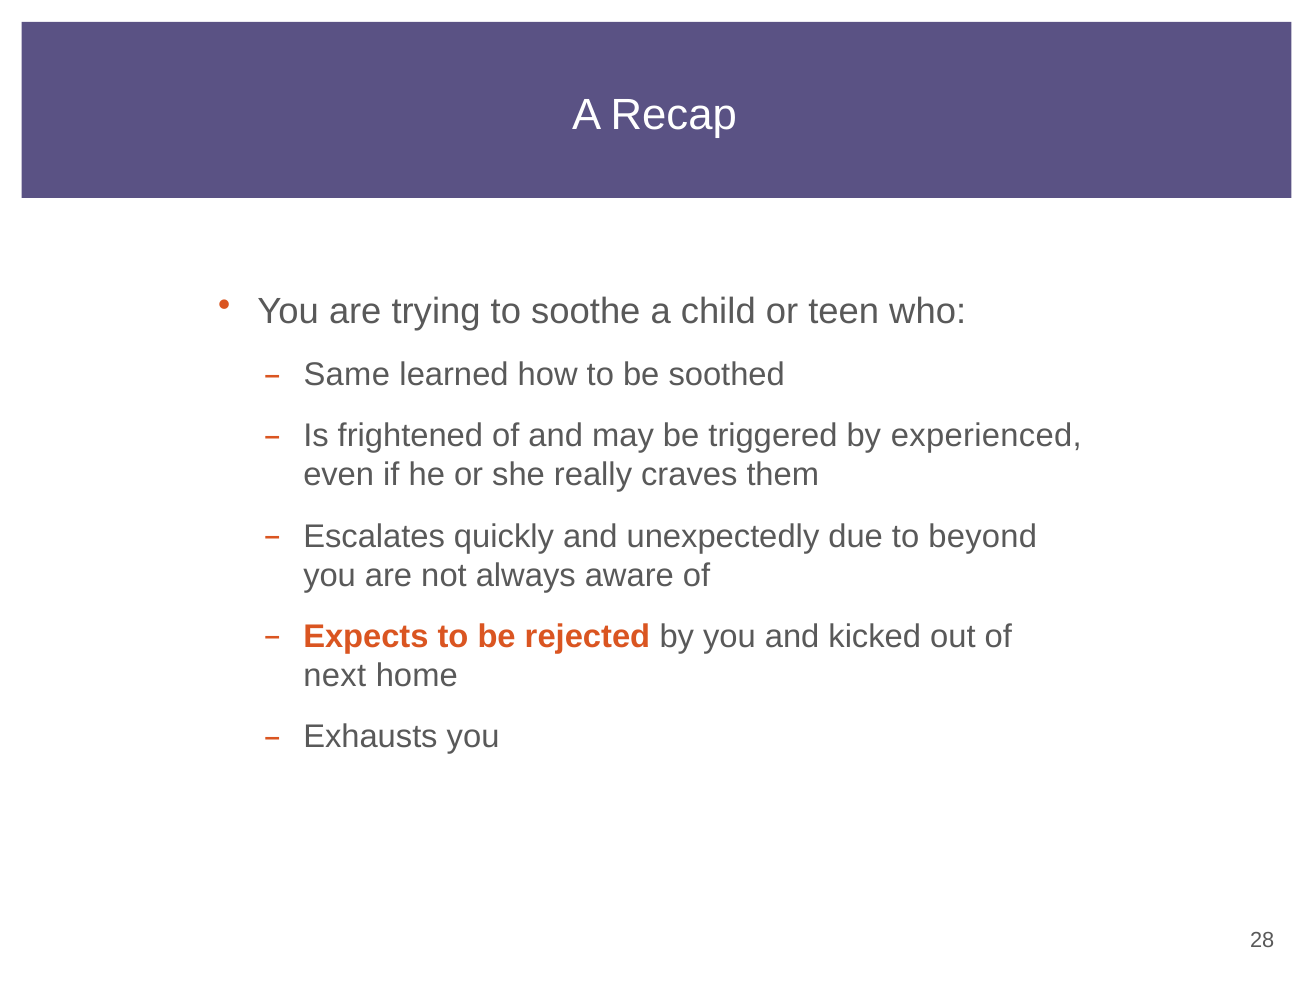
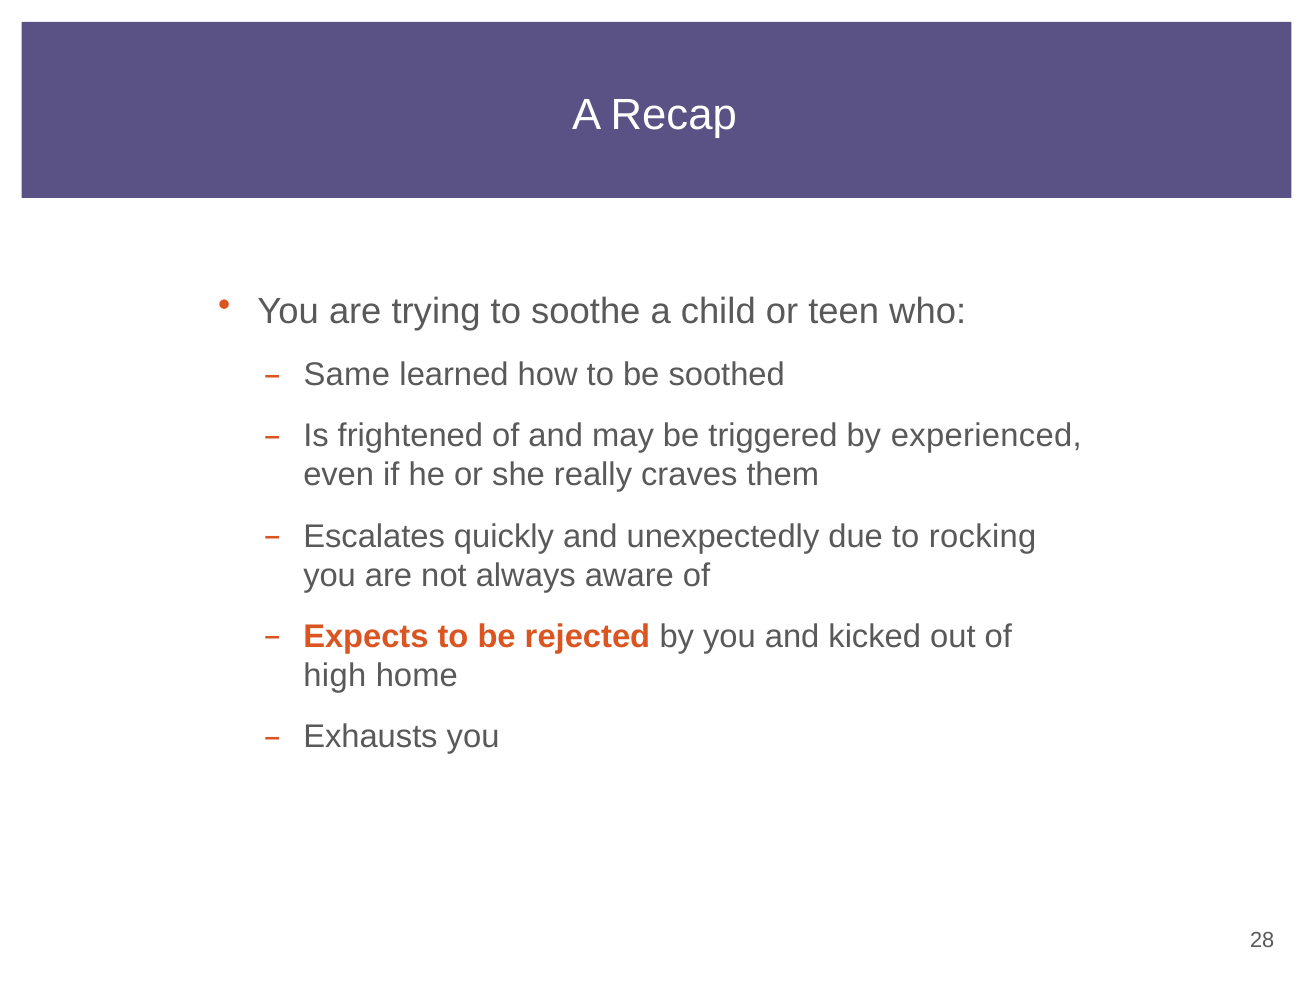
beyond: beyond -> rocking (983, 536)
next: next -> high (335, 676)
